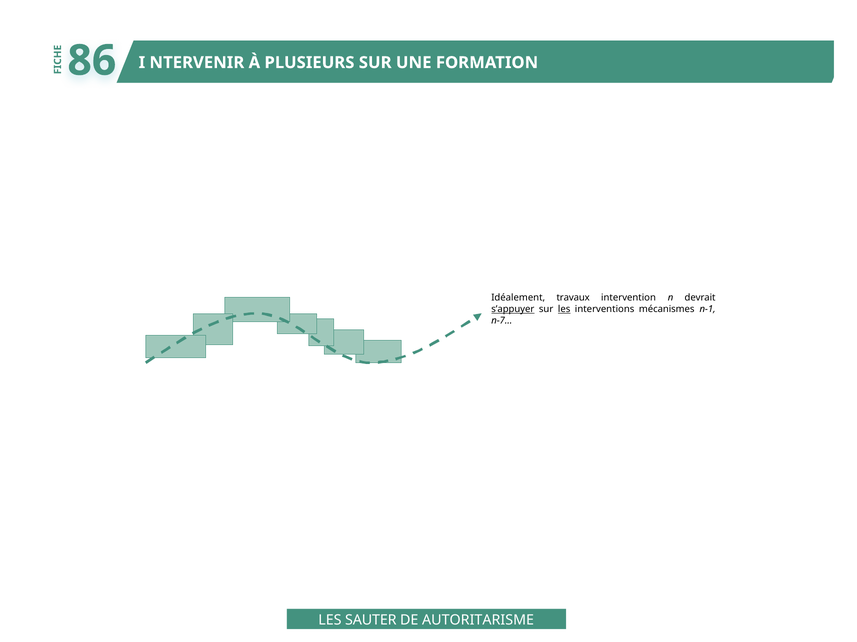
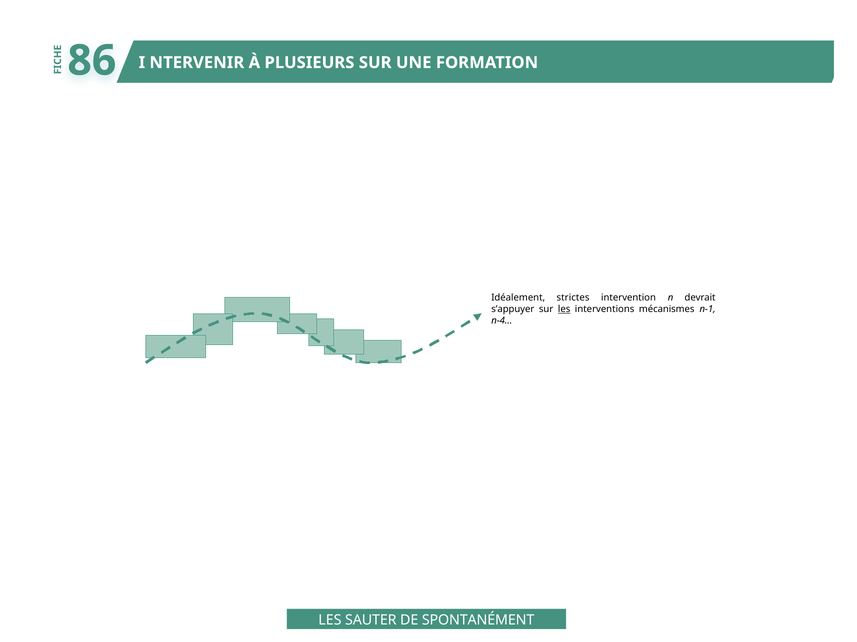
travaux: travaux -> strictes (573, 298)
s’appuyer underline: present -> none (513, 310)
n-7…: n-7… -> n-4… (502, 321)
AUTORITARISME: AUTORITARISME -> SPONTANÉMENT (478, 621)
